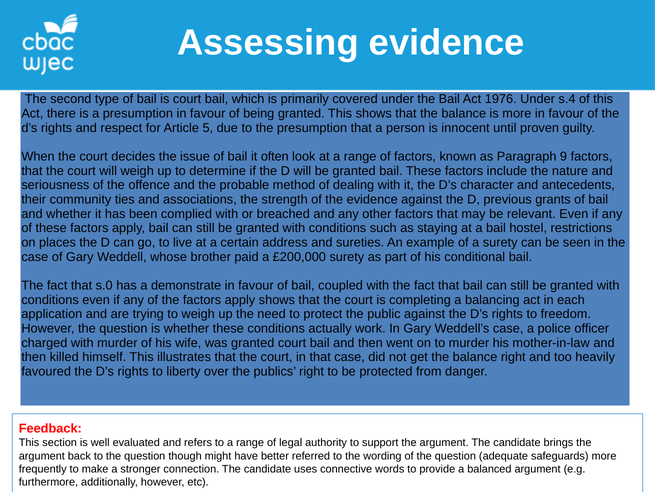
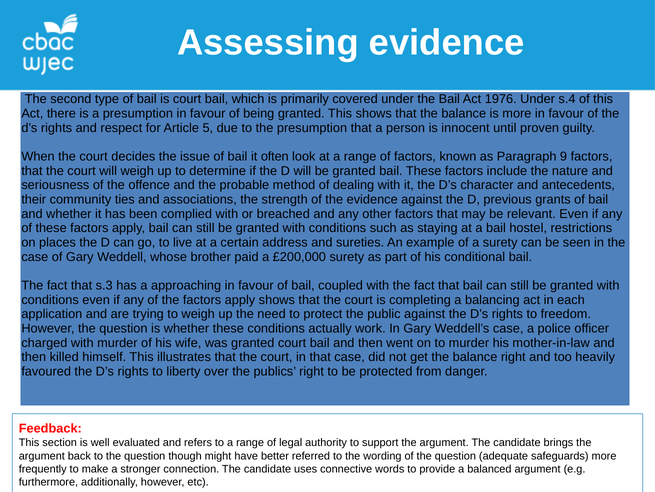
s.0: s.0 -> s.3 (104, 285)
demonstrate: demonstrate -> approaching (186, 285)
